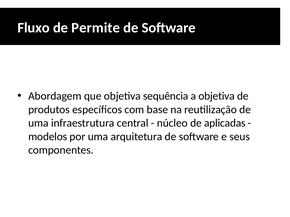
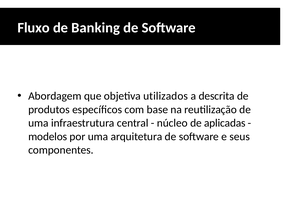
Permite: Permite -> Banking (96, 28)
sequência: sequência -> utilizados (166, 96)
a objetiva: objetiva -> descrita (217, 96)
